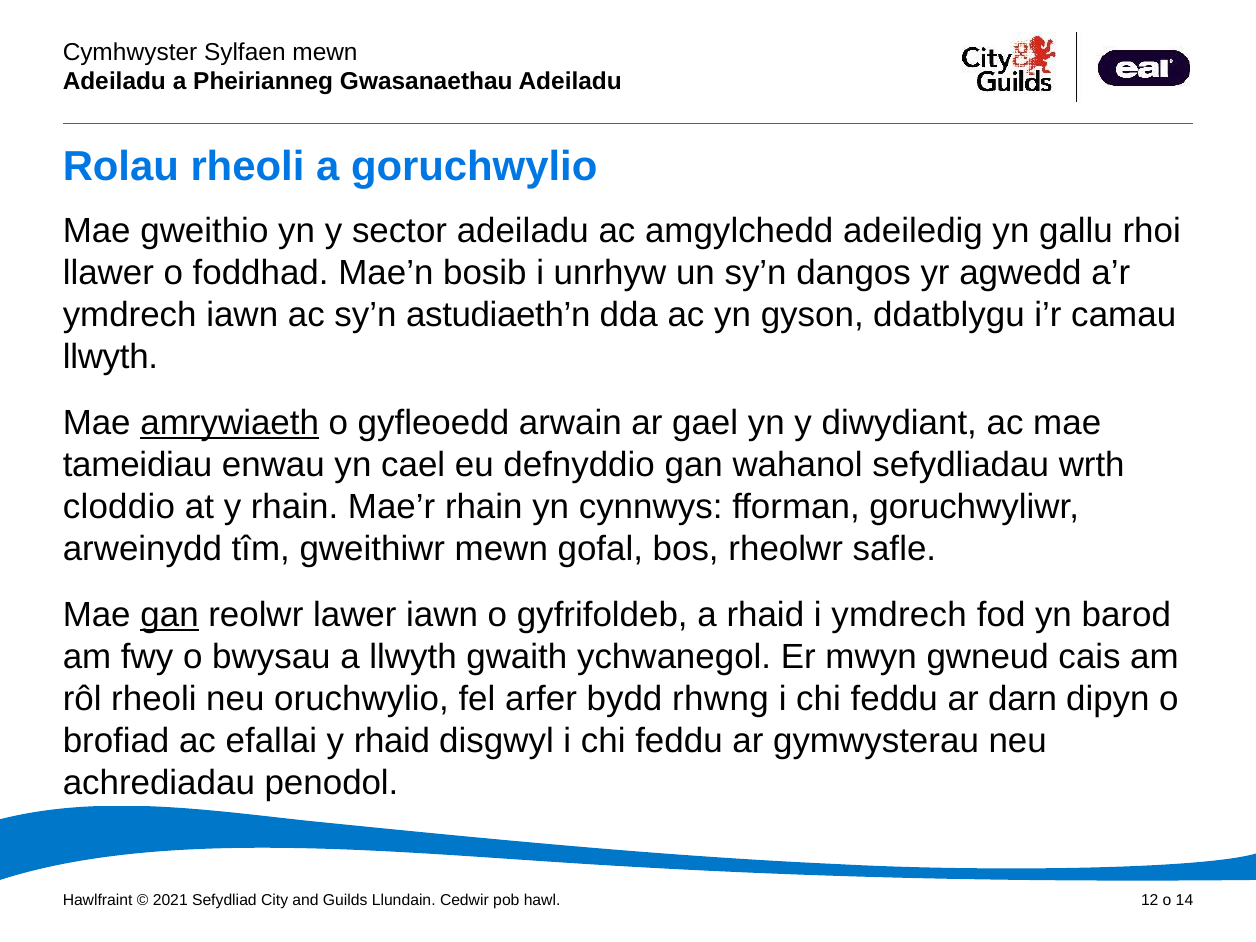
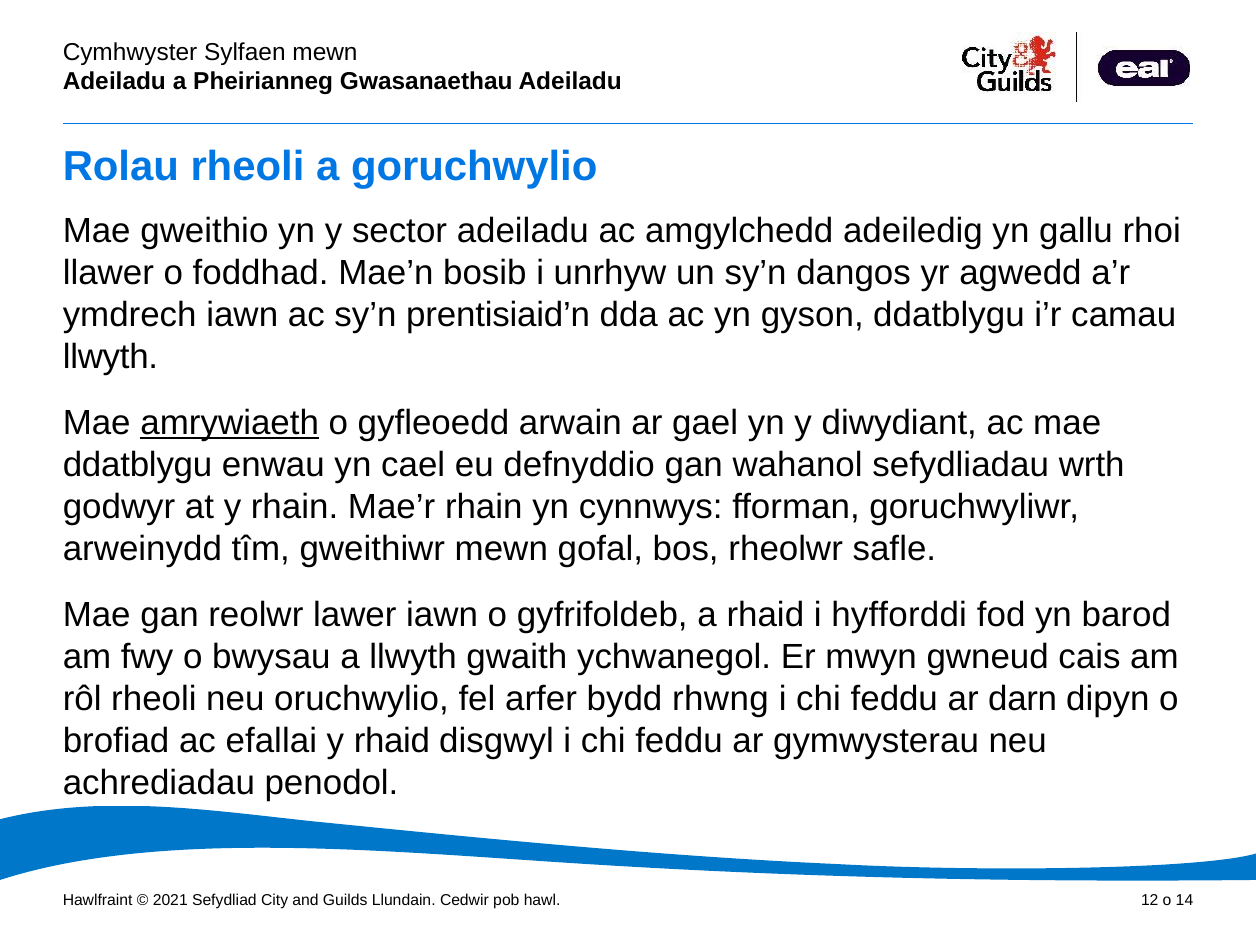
astudiaeth’n: astudiaeth’n -> prentisiaid’n (498, 315)
tameidiau: tameidiau -> ddatblygu (138, 465)
cloddio: cloddio -> godwyr (119, 507)
gan underline: present -> none (170, 615)
i ymdrech: ymdrech -> hyfforddi (899, 615)
